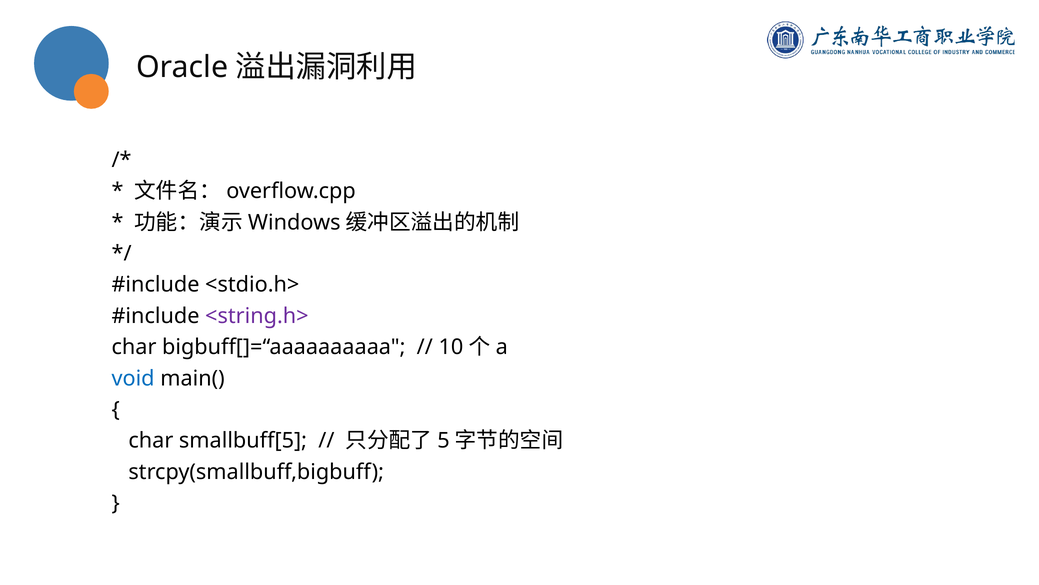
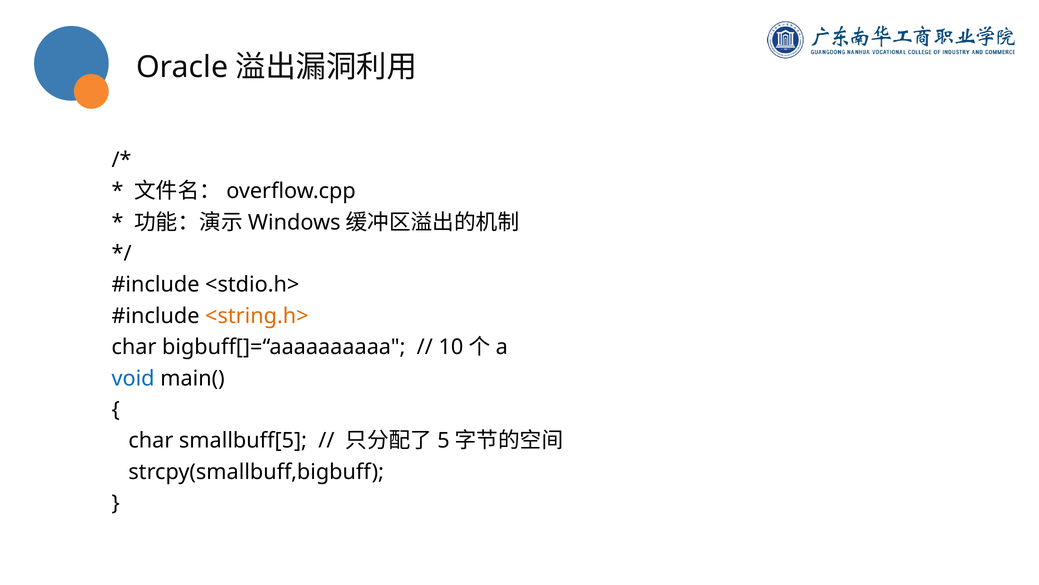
<string.h> colour: purple -> orange (257, 316)
